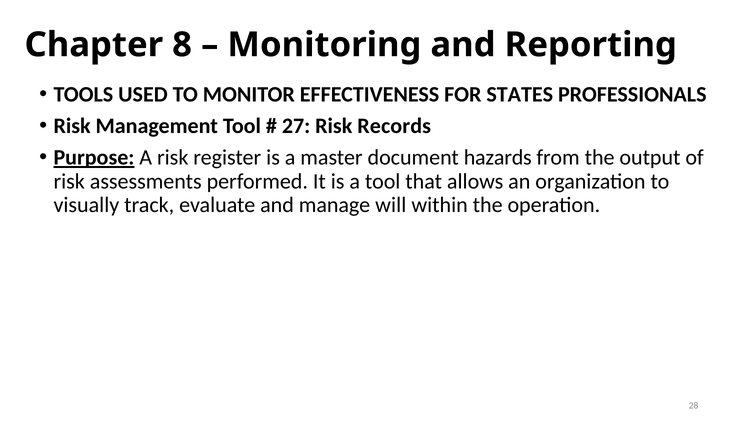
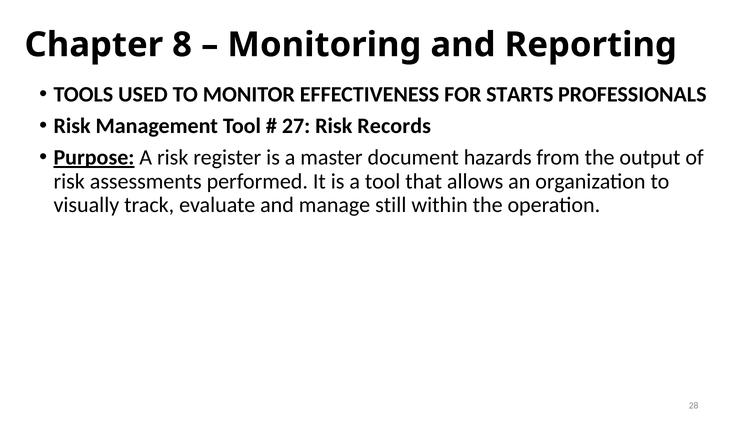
STATES: STATES -> STARTS (520, 94)
will: will -> still (391, 205)
